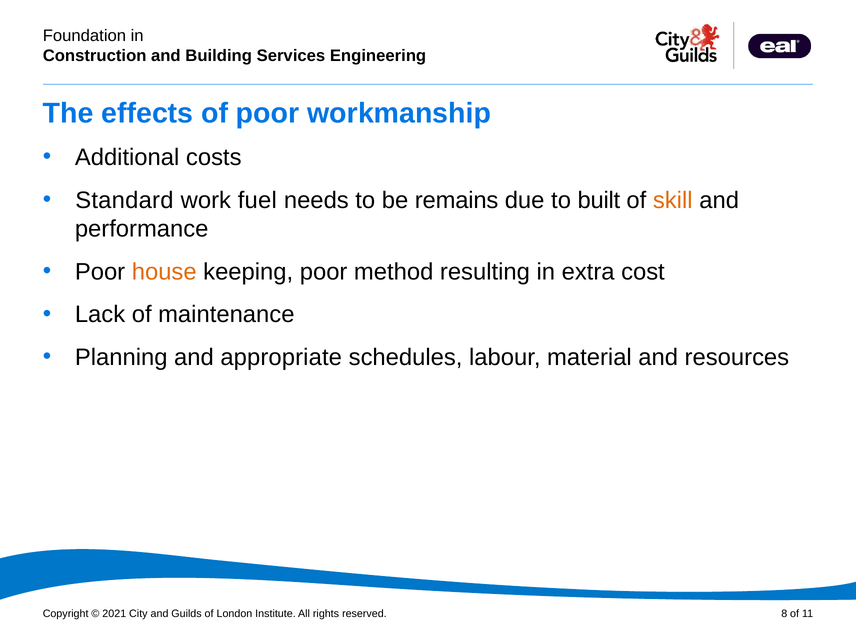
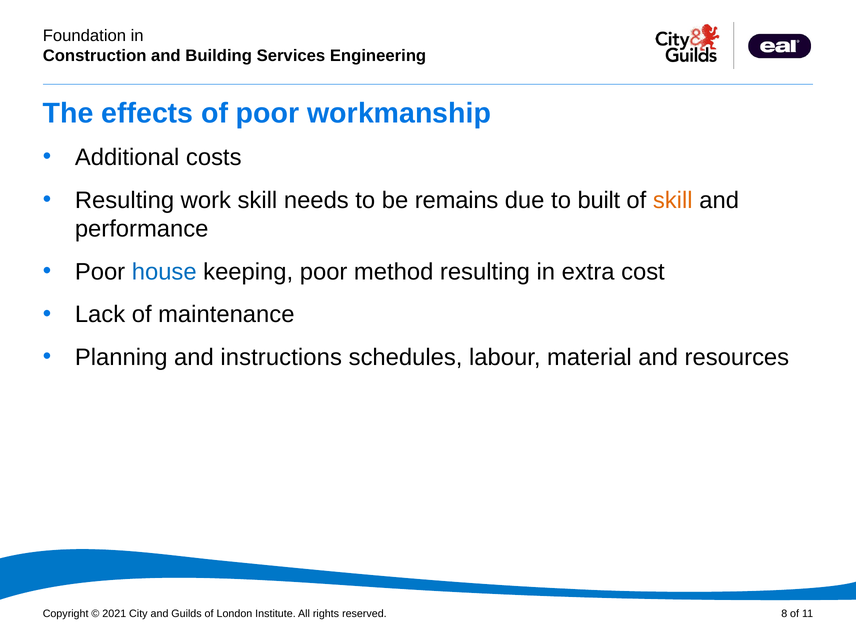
Standard: Standard -> Resulting (125, 200)
work fuel: fuel -> skill (257, 200)
house colour: orange -> blue (164, 272)
appropriate: appropriate -> instructions (281, 357)
